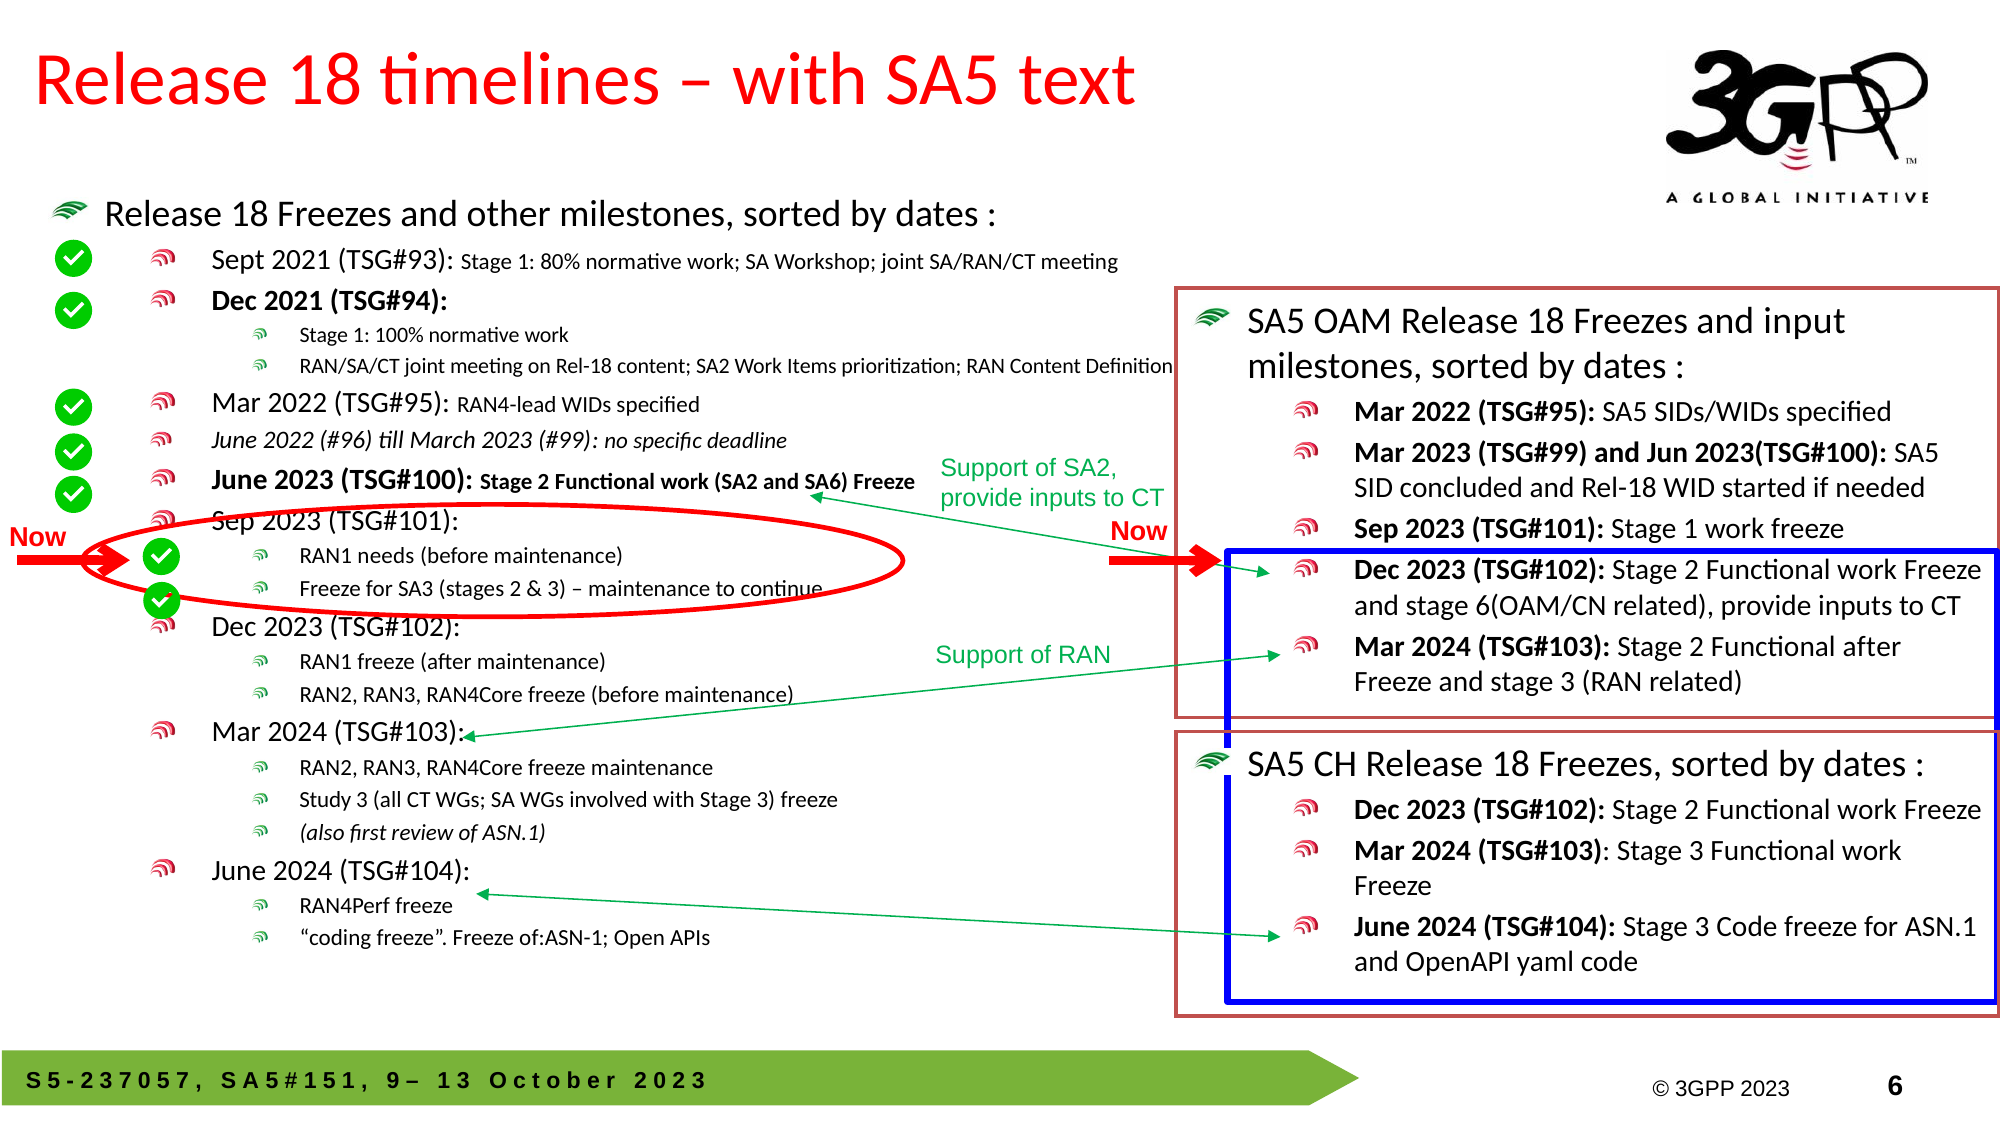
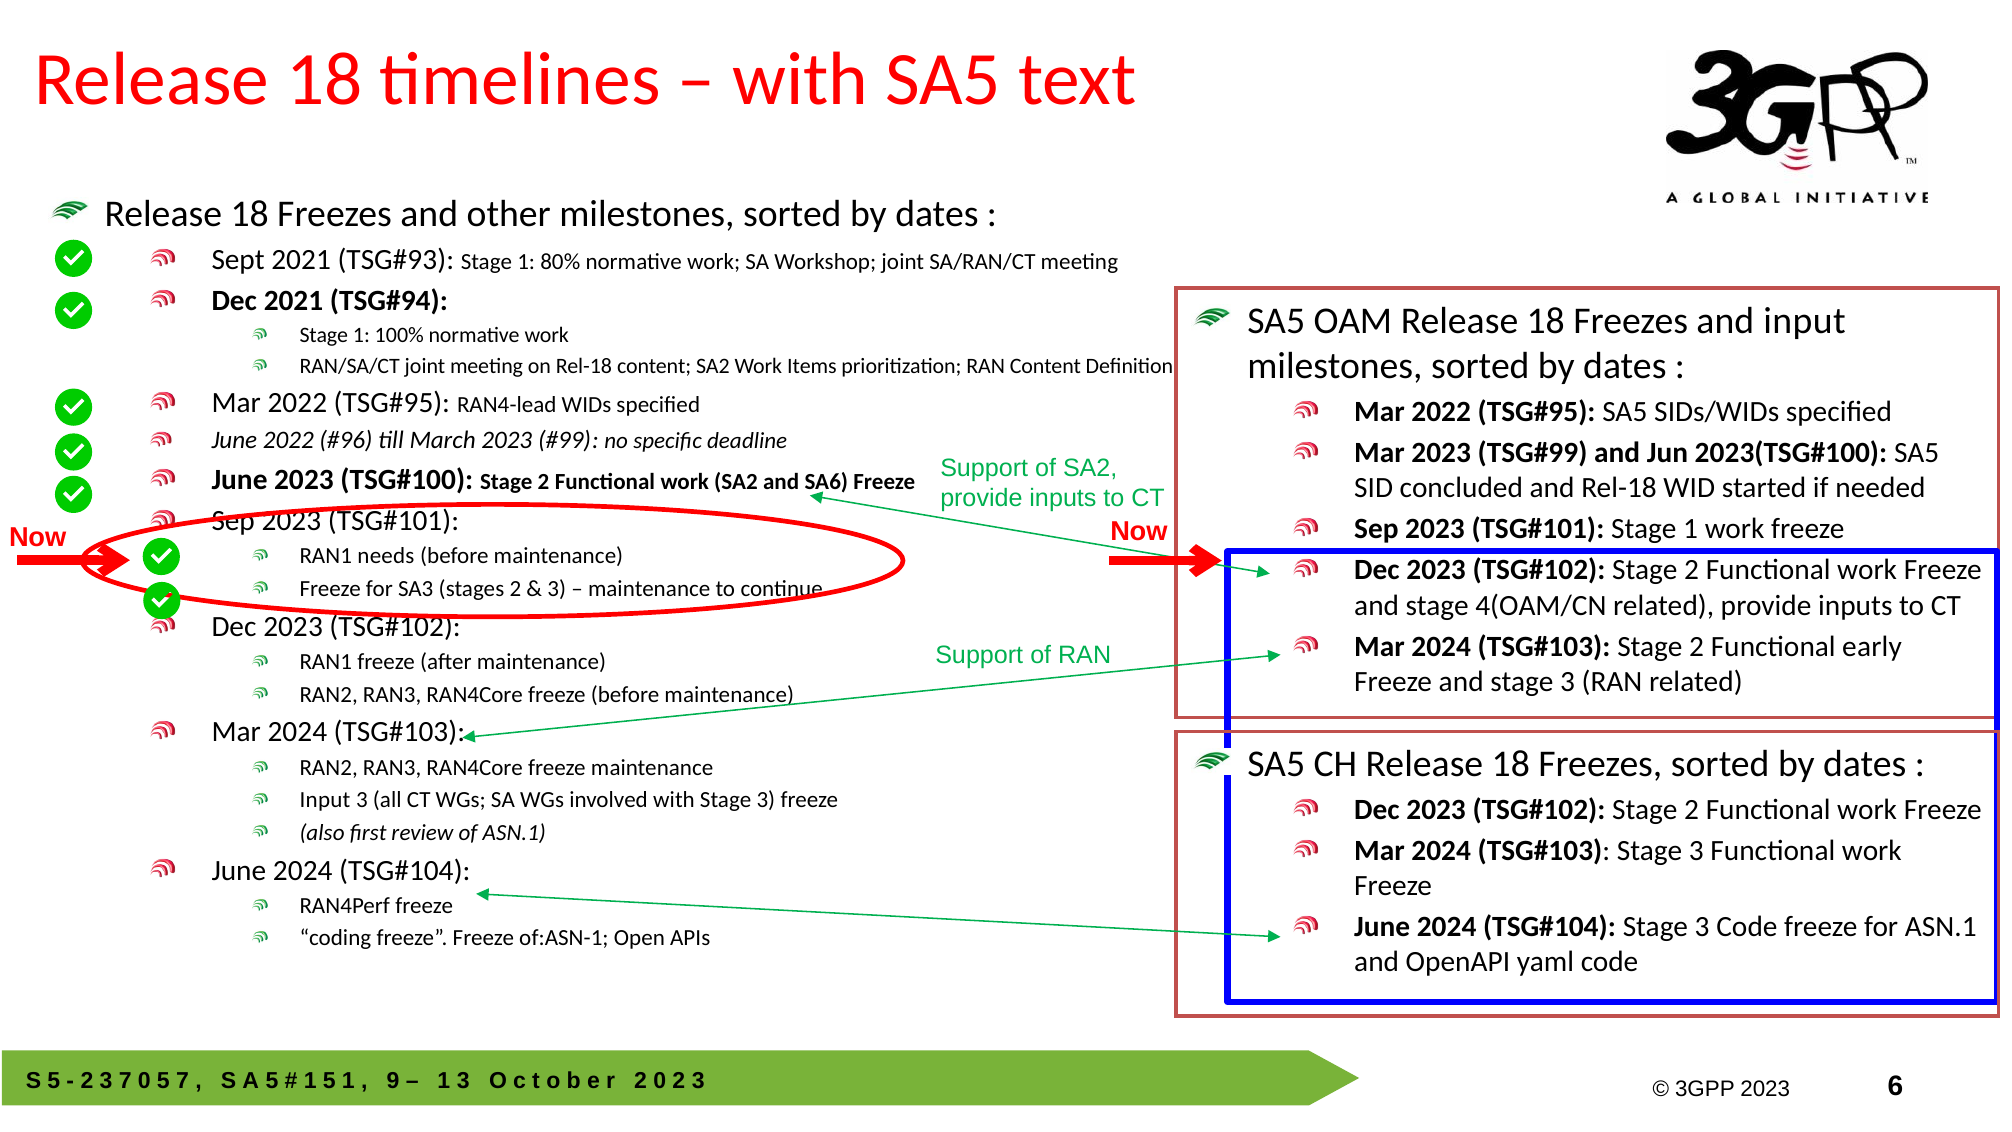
6(OAM/CN: 6(OAM/CN -> 4(OAM/CN (1541, 605)
Functional after: after -> early (1872, 646)
Study: Study -> Input (325, 800)
